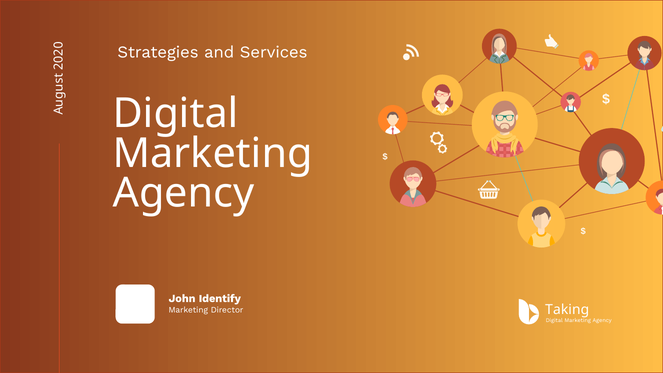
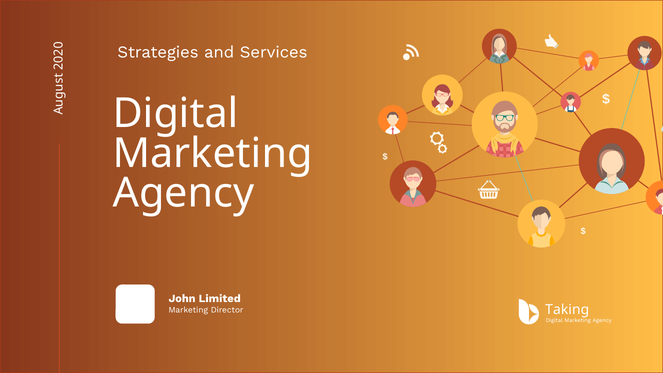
Identify: Identify -> Limited (220, 298)
